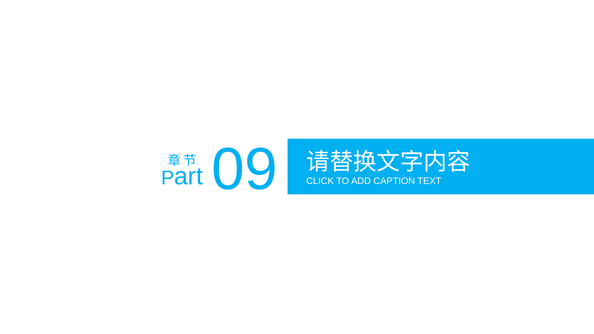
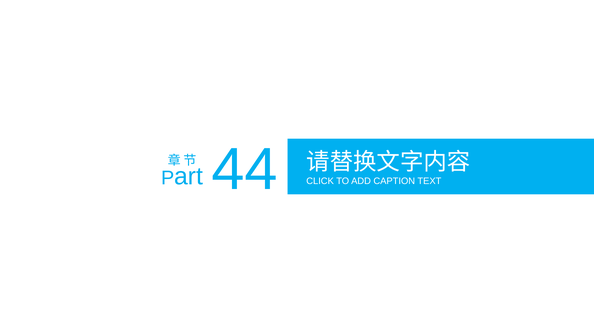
09: 09 -> 44 (245, 170)
